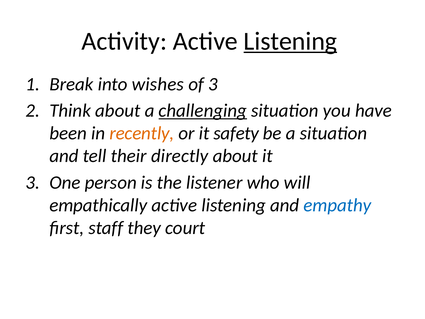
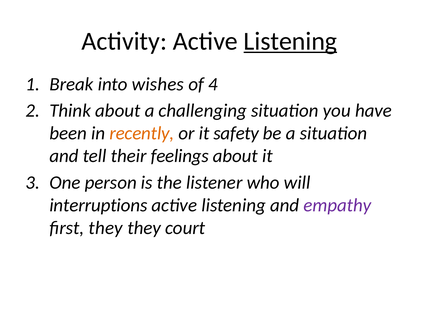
of 3: 3 -> 4 (213, 84)
challenging underline: present -> none (203, 111)
directly: directly -> feelings (180, 156)
empathically: empathically -> interruptions (98, 205)
empathy colour: blue -> purple (337, 205)
first staff: staff -> they (106, 228)
